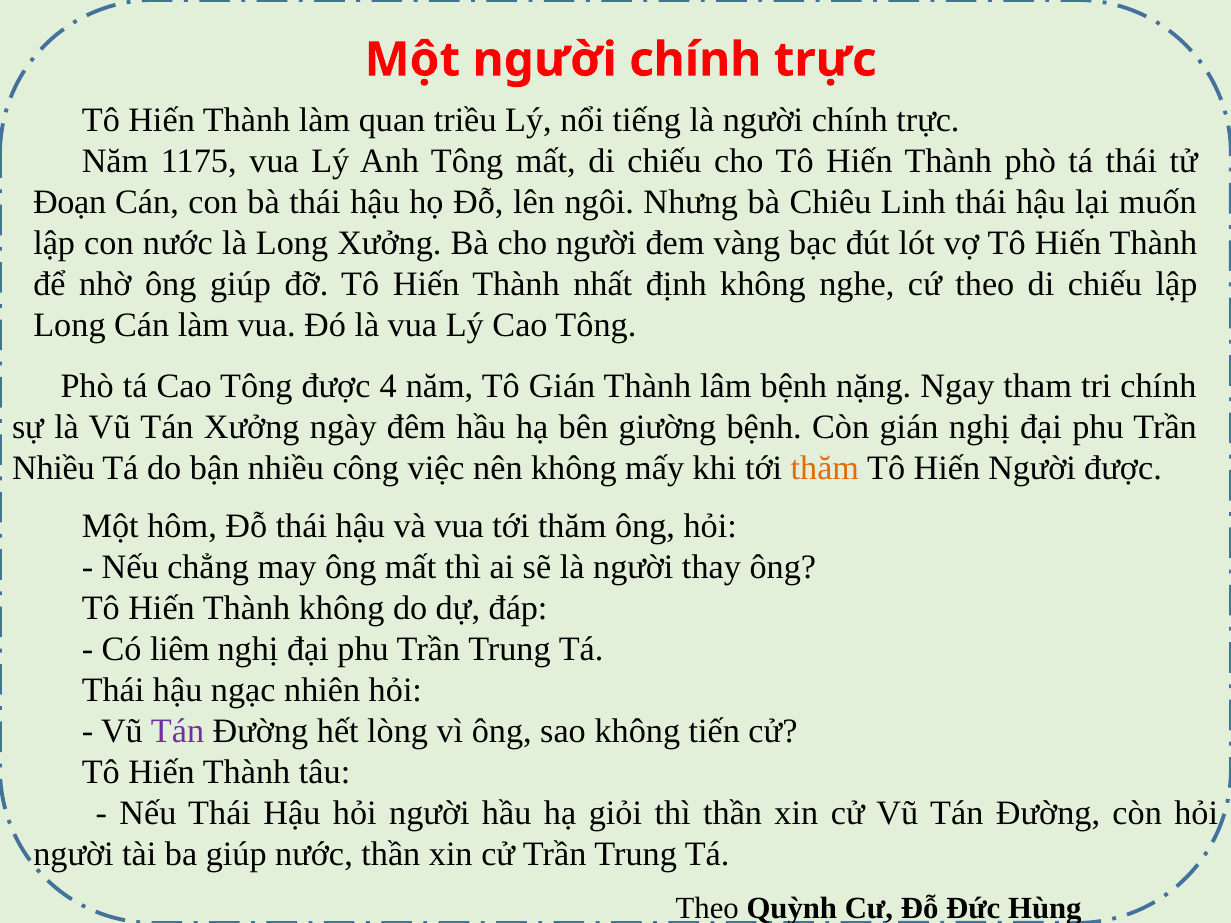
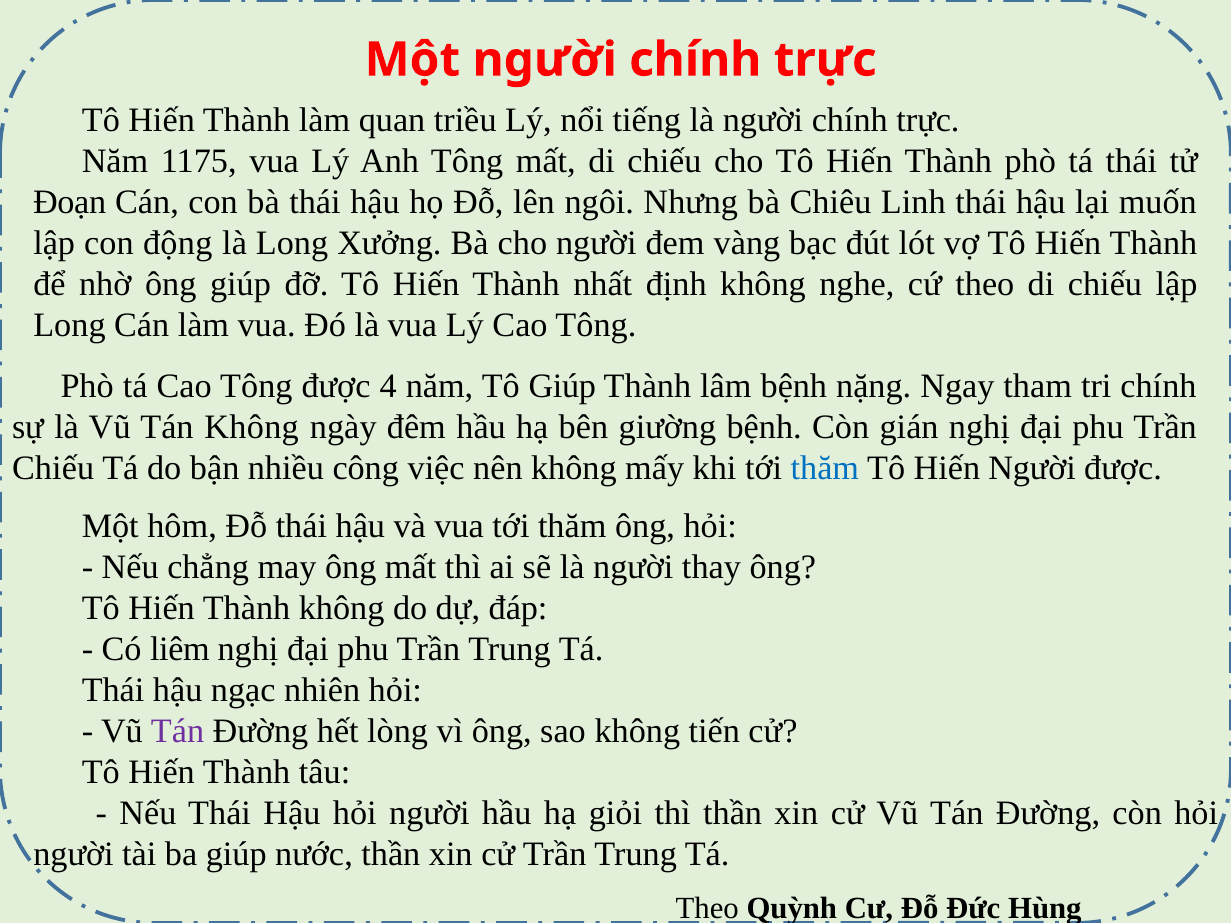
con nước: nước -> động (178, 243)
Tô Gián: Gián -> Giúp (562, 386)
Tán Xưởng: Xưởng -> Không (252, 427)
Nhiều: Nhiều -> Chiếu (53, 468)
thăm colour: orange -> blue (825, 468)
